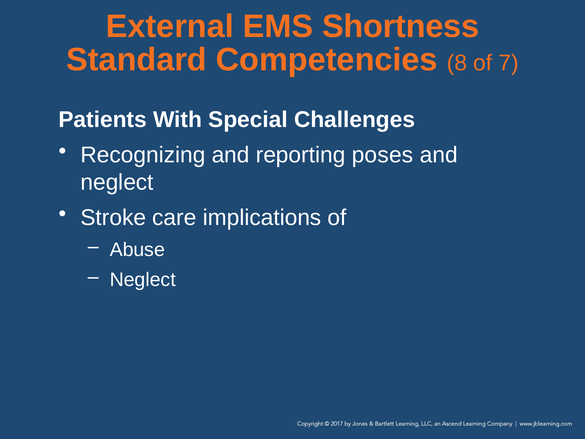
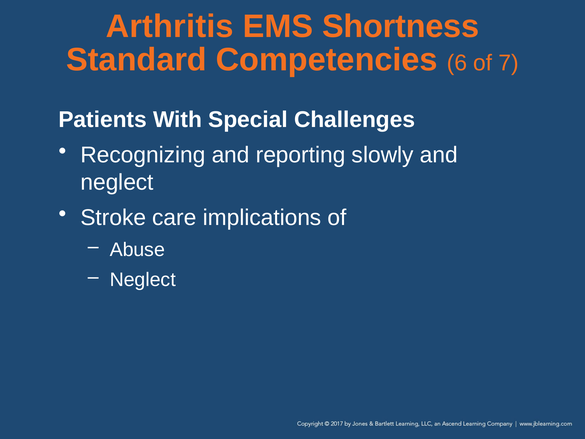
External: External -> Arthritis (170, 26)
8: 8 -> 6 (457, 63)
poses: poses -> slowly (383, 155)
